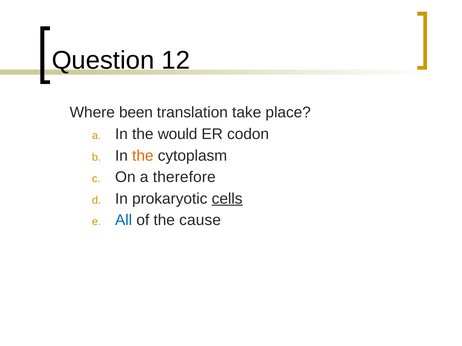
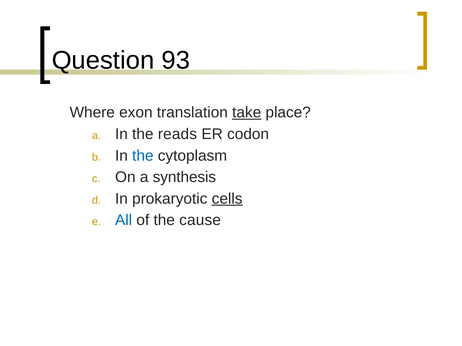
12: 12 -> 93 (176, 60)
been: been -> exon (136, 113)
take underline: none -> present (247, 113)
would: would -> reads (177, 134)
the colour: orange -> blue (143, 156)
therefore: therefore -> synthesis (184, 177)
